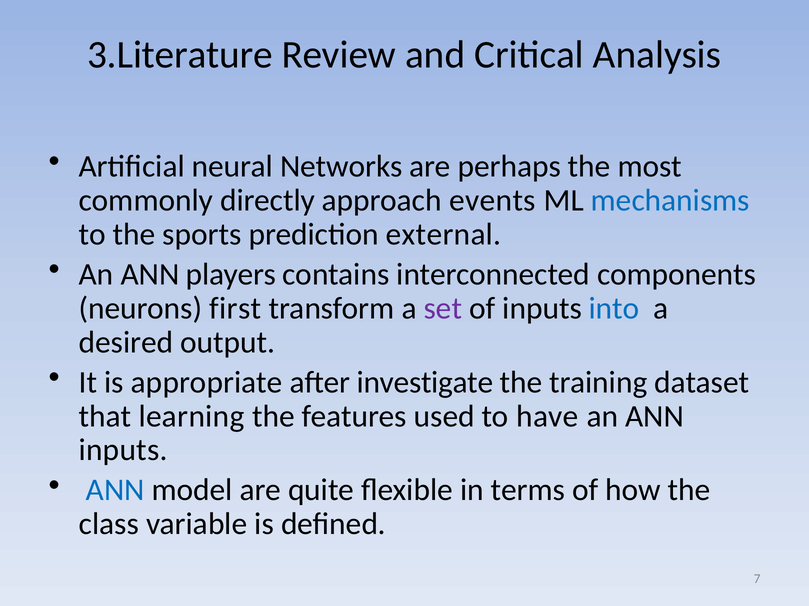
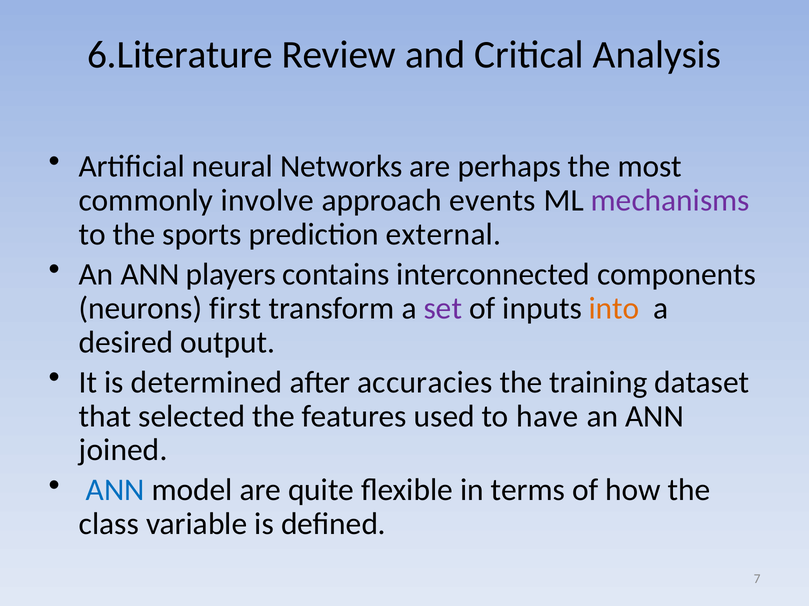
3.Literature: 3.Literature -> 6.Literature (180, 55)
directly: directly -> involve (267, 201)
mechanisms colour: blue -> purple (670, 201)
into colour: blue -> orange (614, 309)
appropriate: appropriate -> determined (207, 383)
investigate: investigate -> accuracies (425, 383)
learning: learning -> selected (192, 417)
inputs: inputs -> joined (123, 451)
